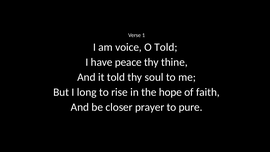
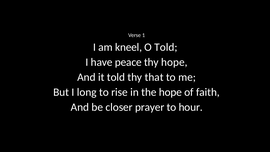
voice: voice -> kneel (129, 47)
thy thine: thine -> hope (174, 62)
soul: soul -> that (154, 77)
pure: pure -> hour (191, 107)
